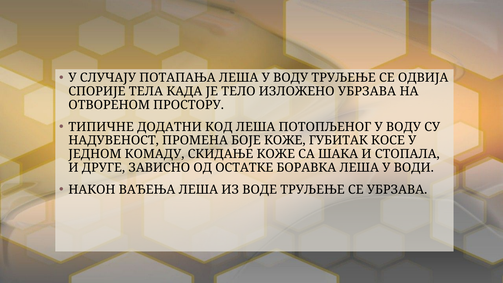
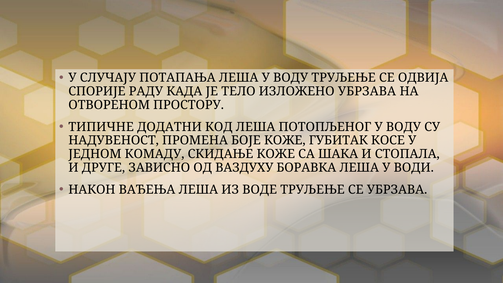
ТЕЛА: ТЕЛА -> РАДУ (146, 91)
ОСТАТКЕ: ОСТАТКЕ -> ВАЗДУХУ (244, 168)
